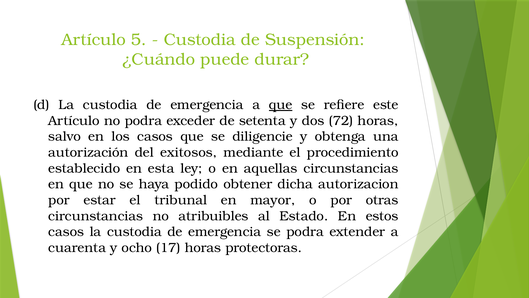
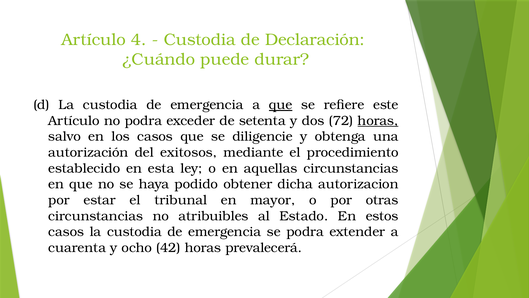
5: 5 -> 4 (139, 40)
Suspensión: Suspensión -> Declaración (315, 40)
horas underline: none -> present (378, 120)
17: 17 -> 42 (168, 247)
protectoras: protectoras -> prevalecerá (264, 247)
